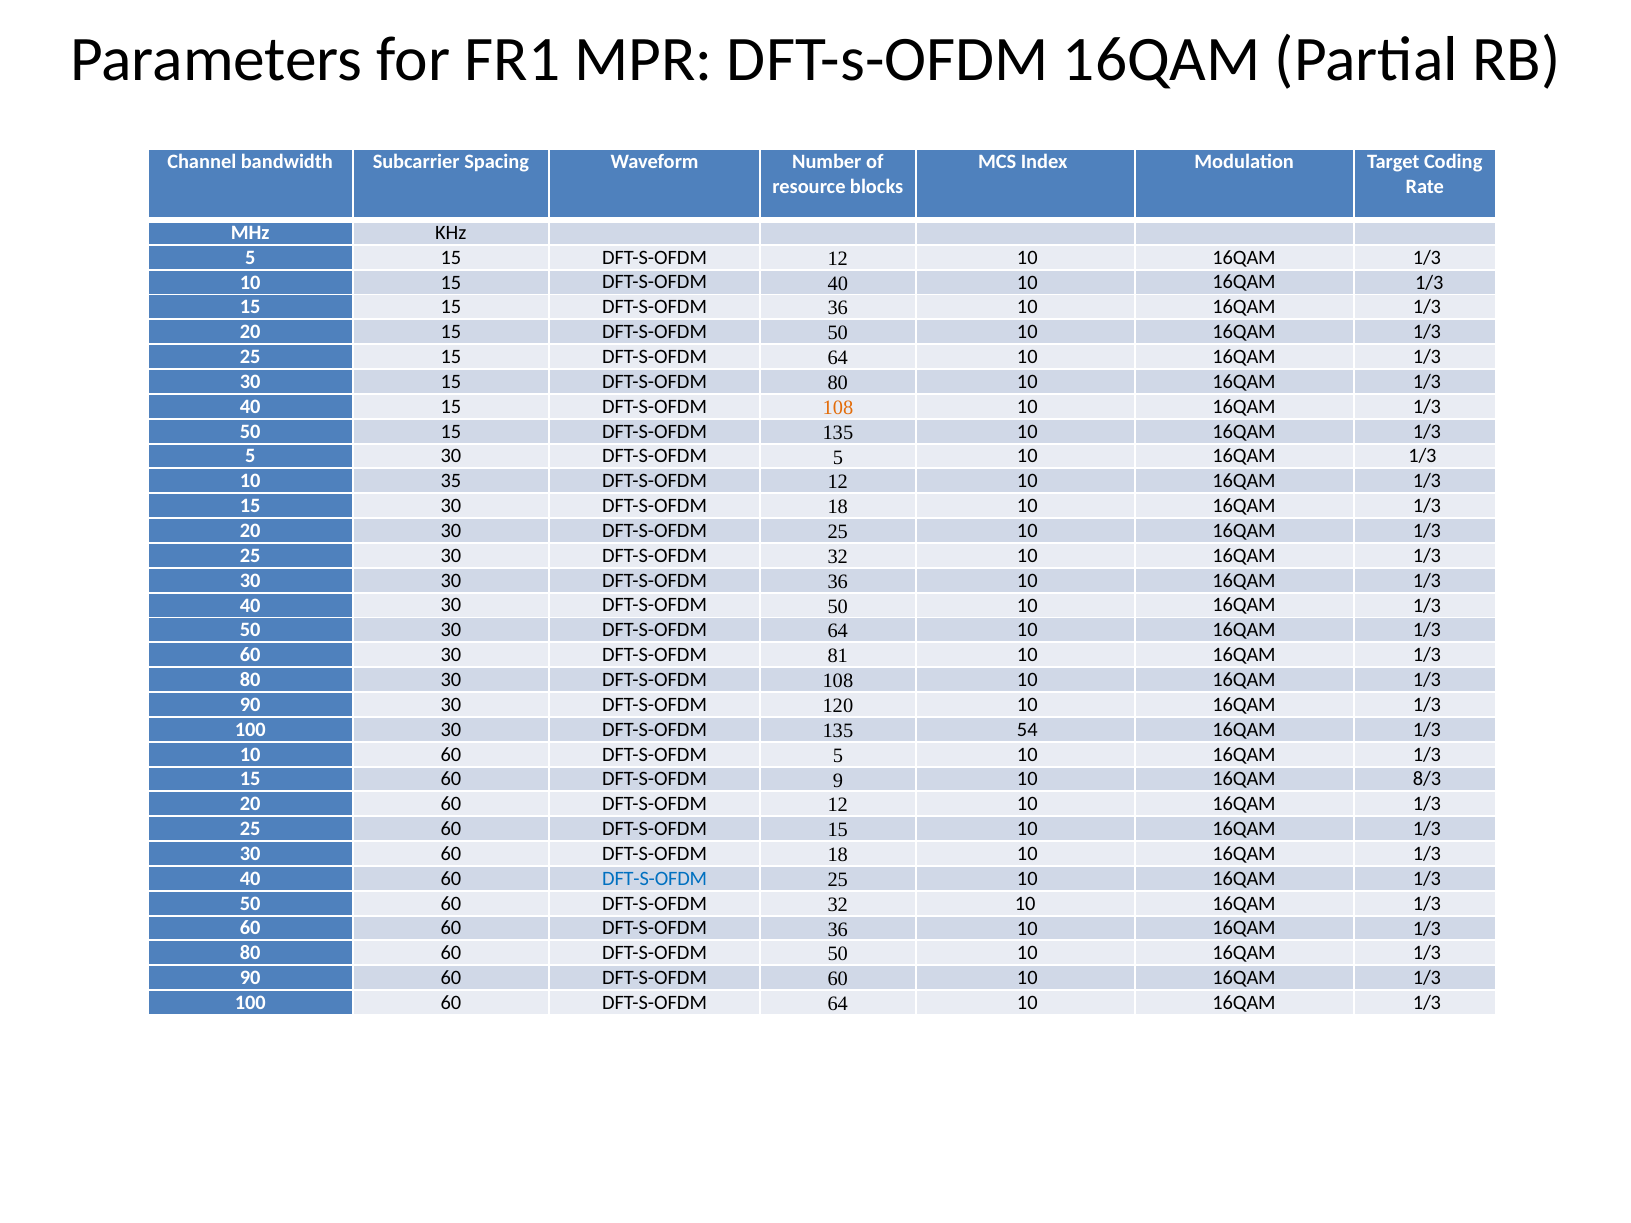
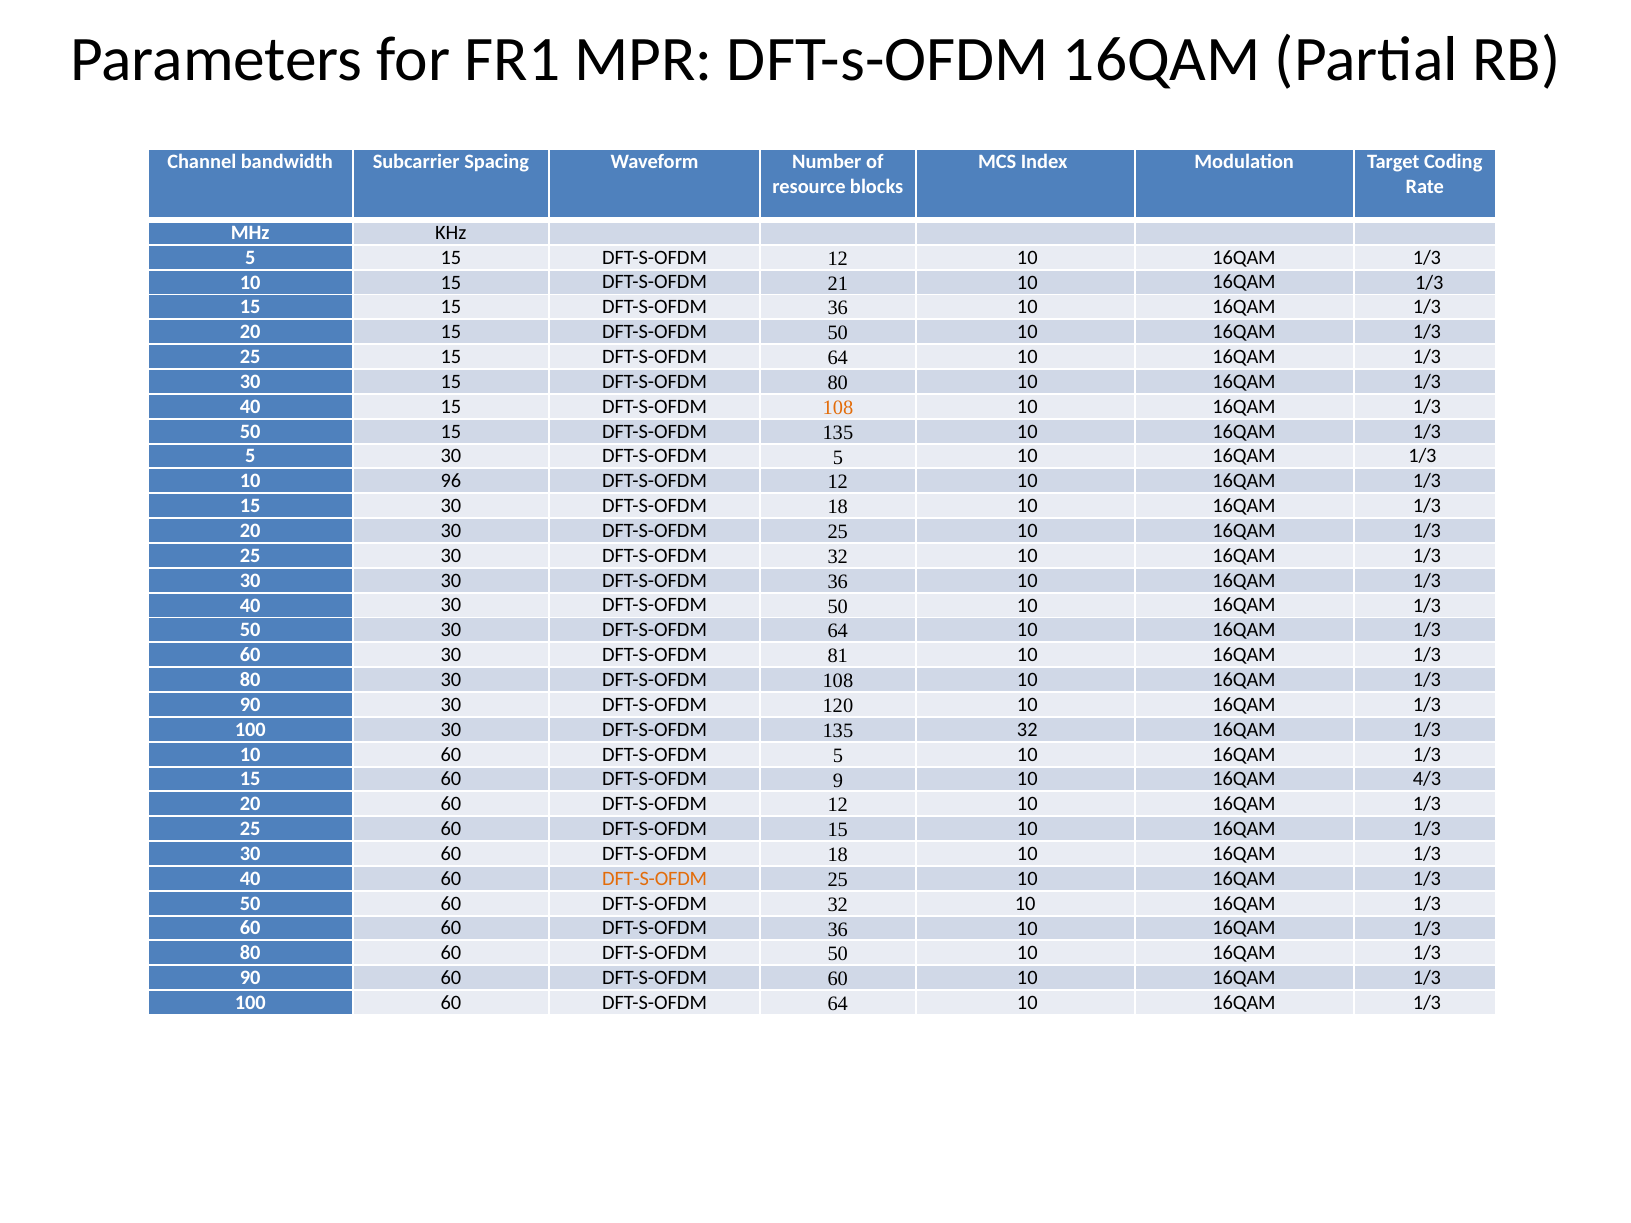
DFT-S-OFDM 40: 40 -> 21 (838, 283)
35: 35 -> 96 (451, 481)
135 54: 54 -> 32 (1027, 730)
8/3: 8/3 -> 4/3 (1427, 779)
DFT-S-OFDM colour: blue -> orange (655, 879)
